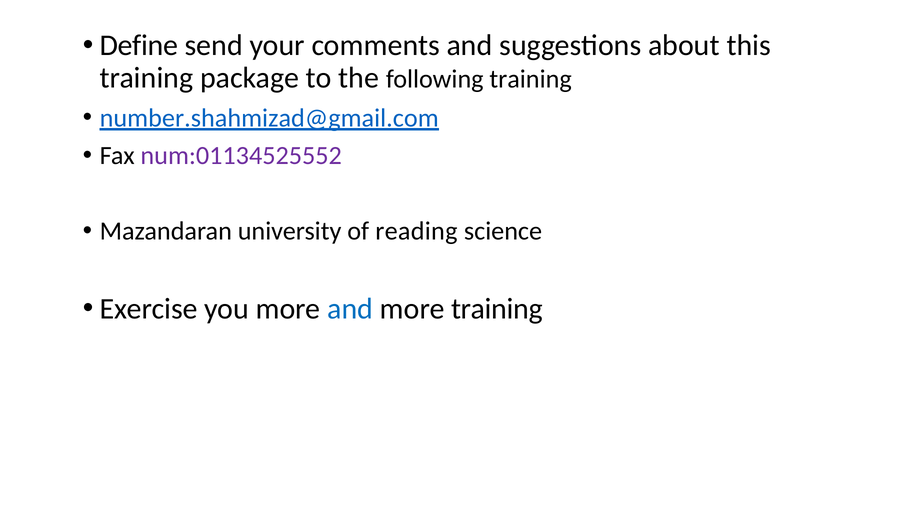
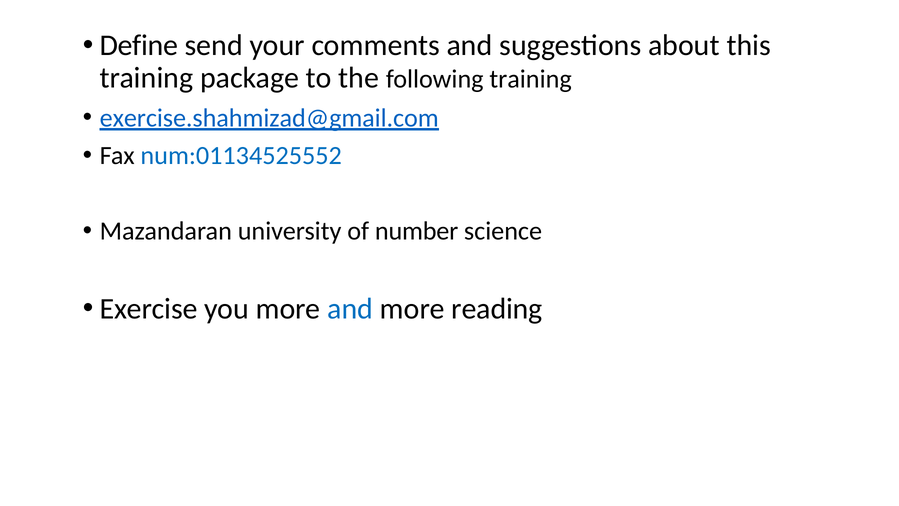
number.shahmizad@gmail.com: number.shahmizad@gmail.com -> exercise.shahmizad@gmail.com (269, 118)
num:01134525552 colour: purple -> blue (241, 156)
reading: reading -> number (417, 231)
more training: training -> reading (497, 308)
